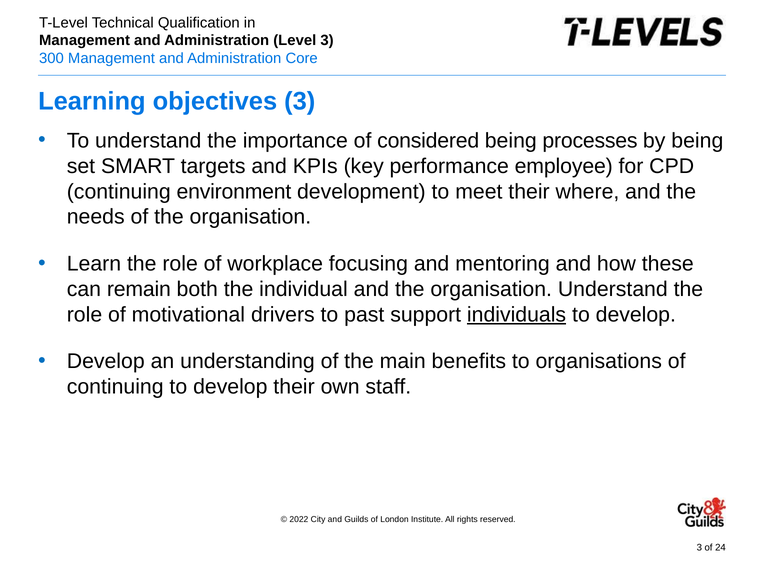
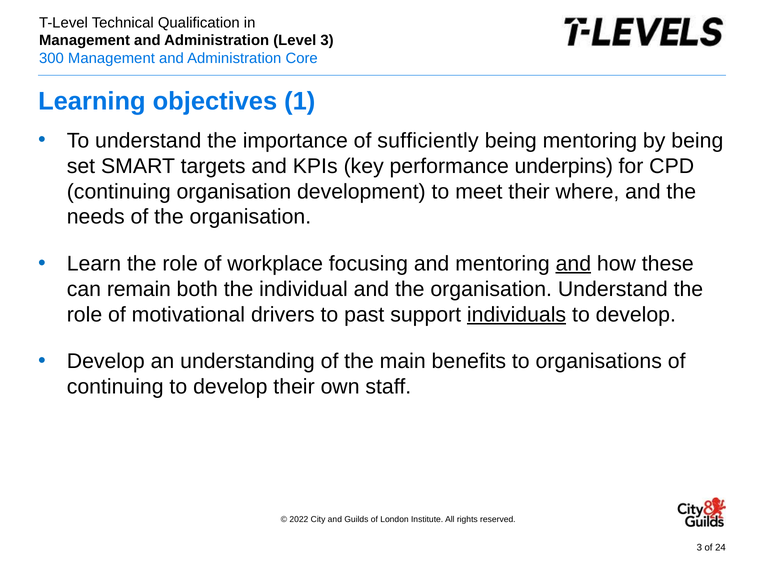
objectives 3: 3 -> 1 (300, 101)
considered: considered -> sufficiently (428, 141)
being processes: processes -> mentoring (590, 141)
employee: employee -> underpins (564, 166)
continuing environment: environment -> organisation (234, 192)
and underline: none -> present (573, 264)
